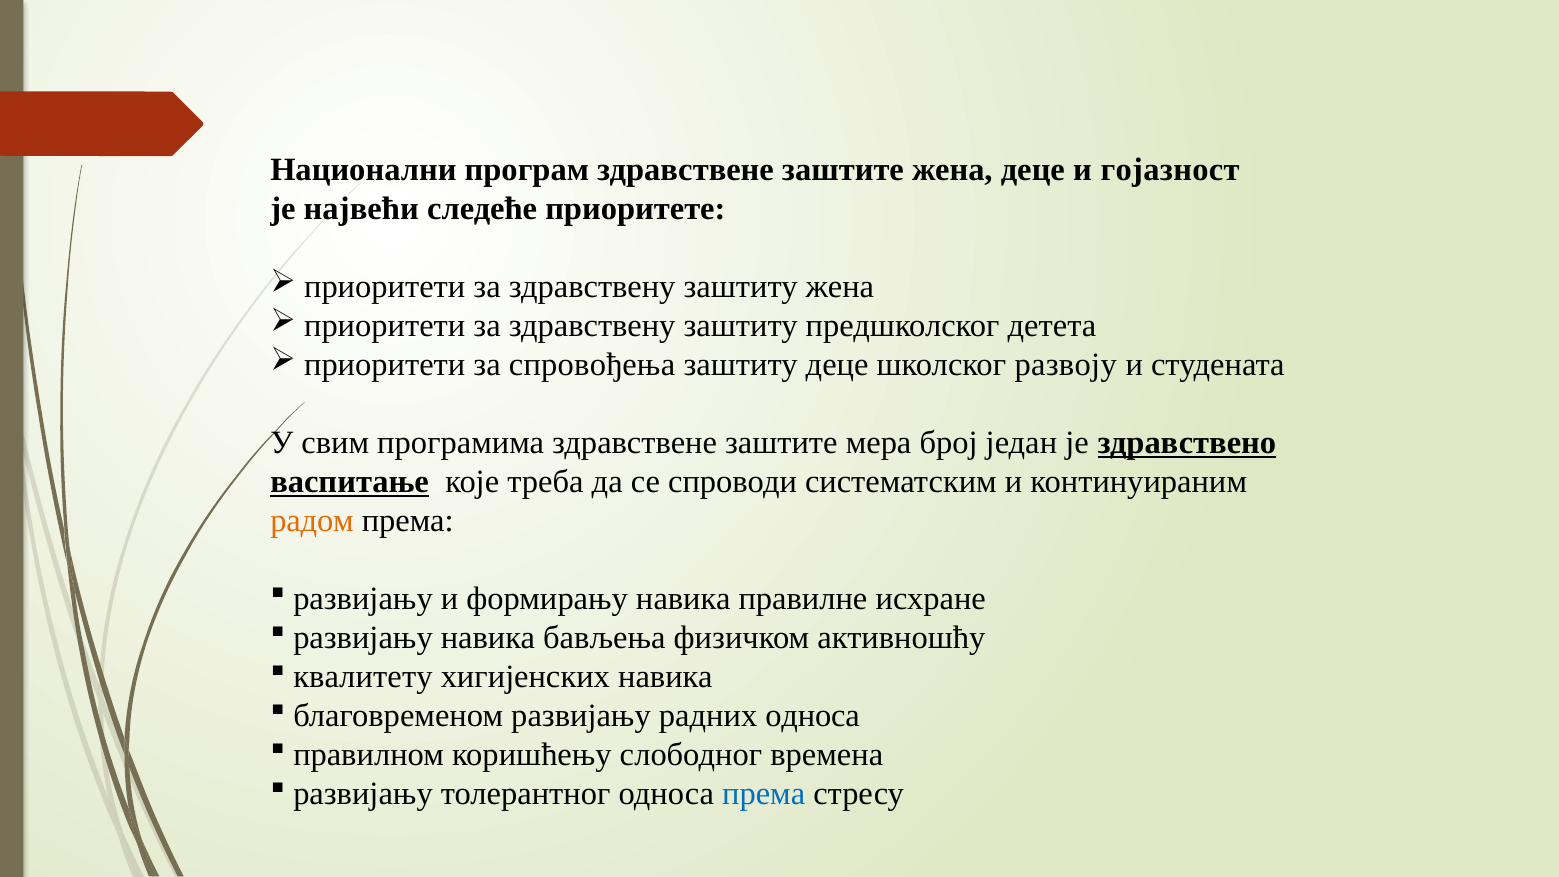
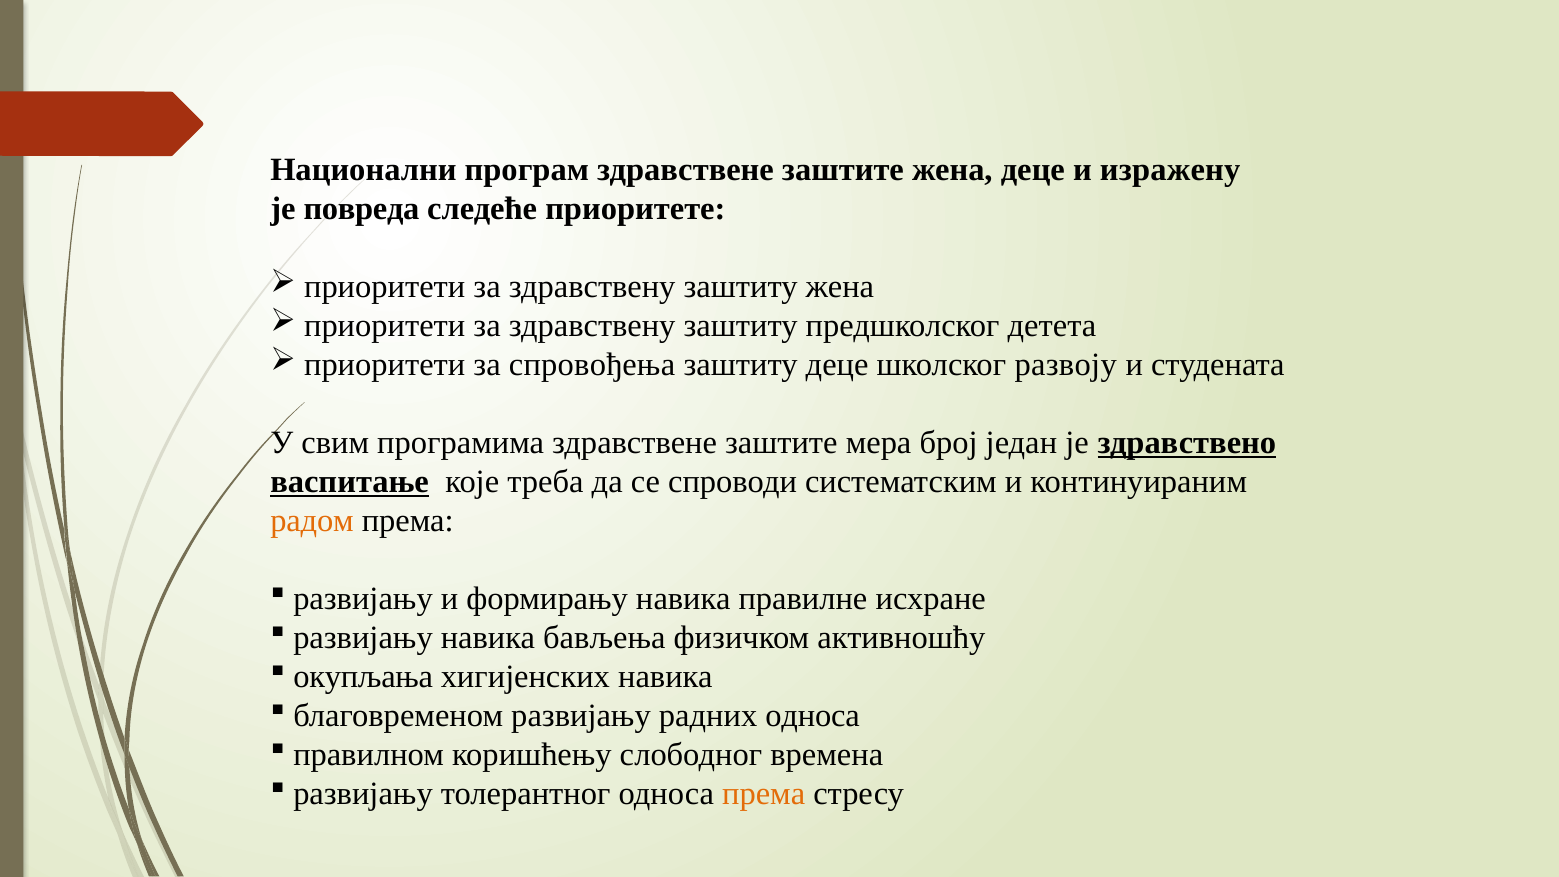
гојазност: гојазност -> изражену (1170, 170)
највећи: највећи -> повреда (361, 209)
квалитету: квалитету -> окупљања (363, 677)
према colour: blue -> orange (764, 794)
